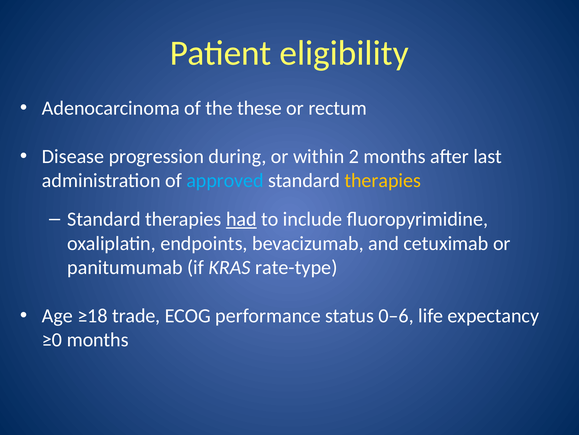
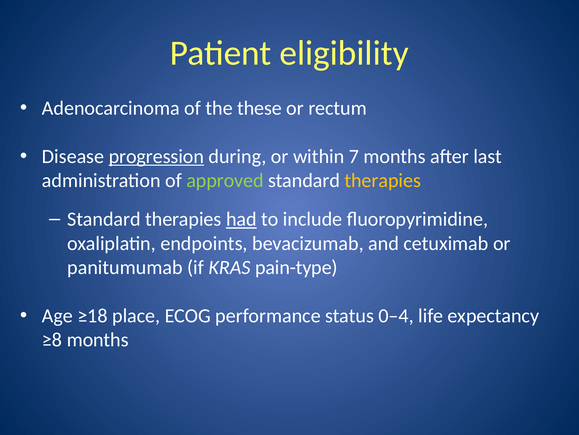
progression underline: none -> present (156, 156)
2: 2 -> 7 (354, 156)
approved colour: light blue -> light green (225, 180)
rate-type: rate-type -> pain-type (296, 267)
trade: trade -> place (136, 315)
0–6: 0–6 -> 0–4 (396, 315)
≥0: ≥0 -> ≥8 (52, 339)
